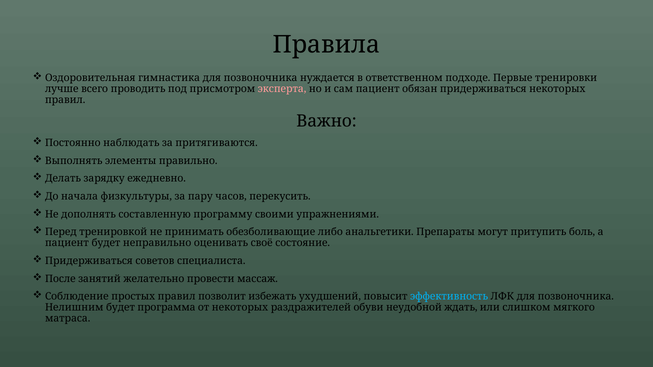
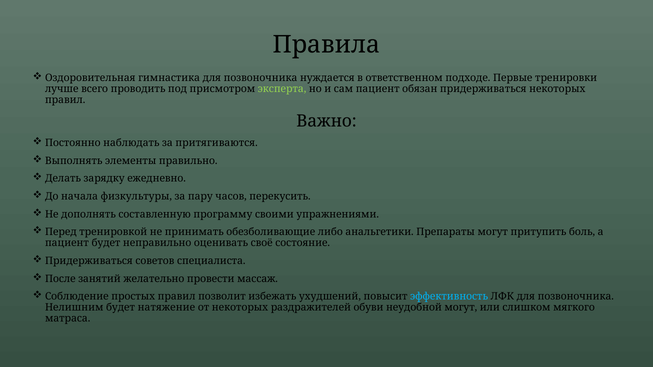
эксперта colour: pink -> light green (282, 89)
программа: программа -> натяжение (166, 308)
неудобной ждать: ждать -> могут (461, 308)
